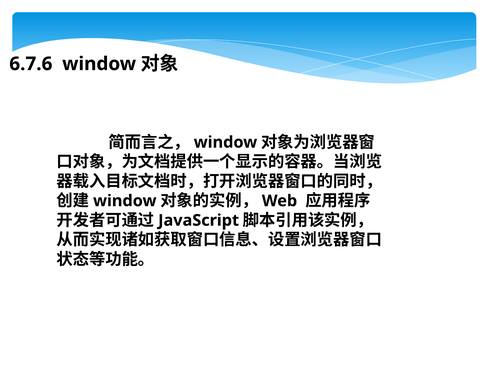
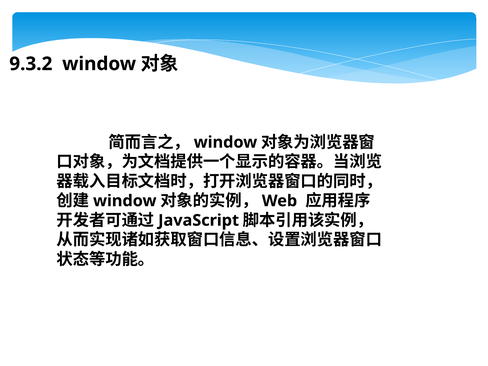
6.7.6: 6.7.6 -> 9.3.2 (31, 64)
